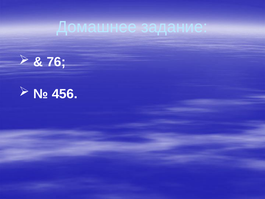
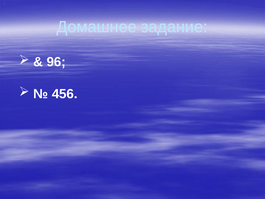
76: 76 -> 96 (56, 62)
